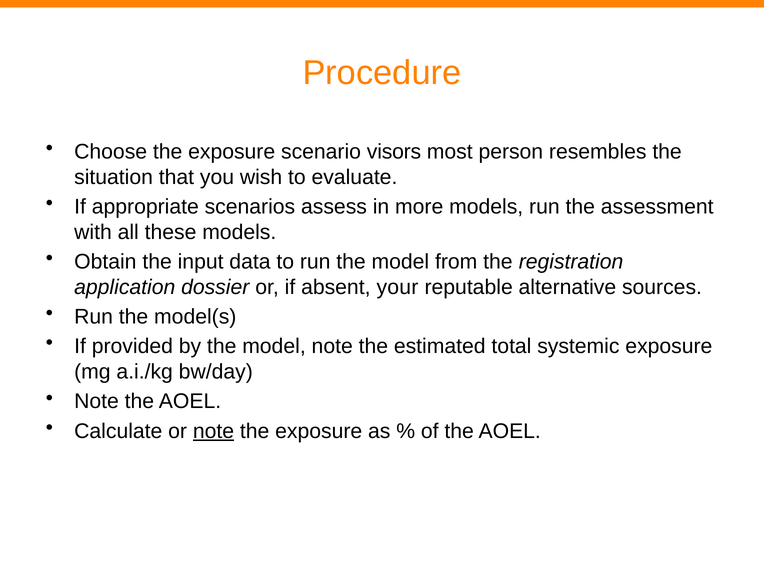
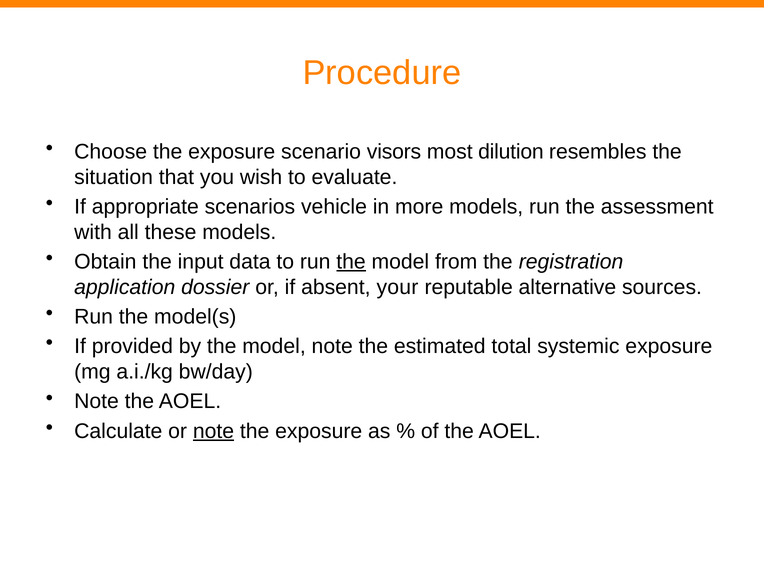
person: person -> dilution (511, 152)
assess: assess -> vehicle (334, 207)
the underline: none -> present (351, 262)
